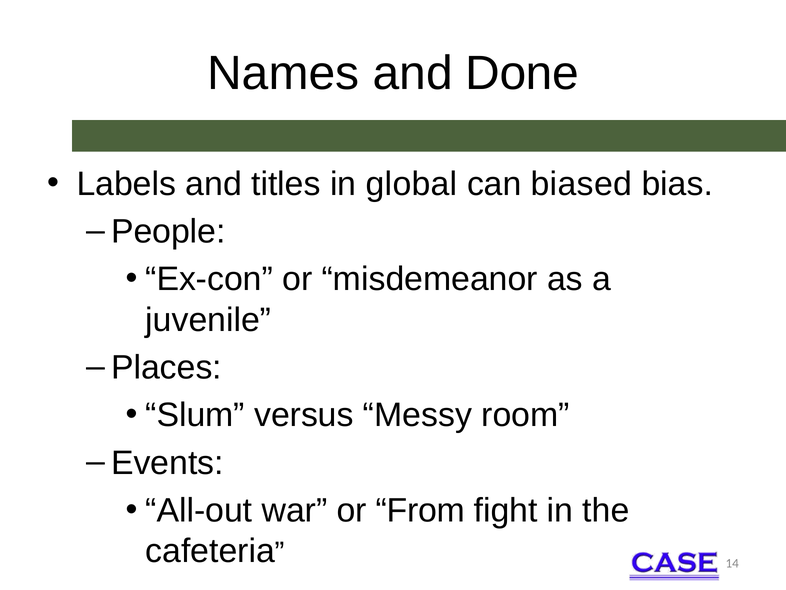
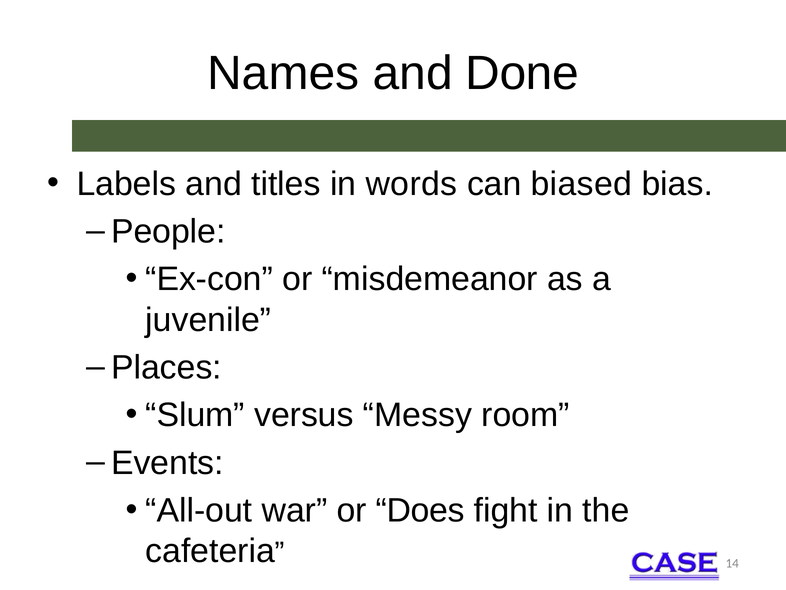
global: global -> words (411, 184)
From: From -> Does (420, 510)
